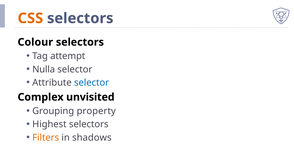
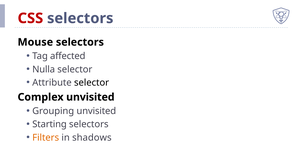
CSS colour: orange -> red (30, 18)
Colour: Colour -> Mouse (35, 42)
attempt: attempt -> affected (68, 56)
selector colour: blue -> black (92, 83)
Grouping property: property -> unvisited (96, 111)
Highest: Highest -> Starting (49, 125)
